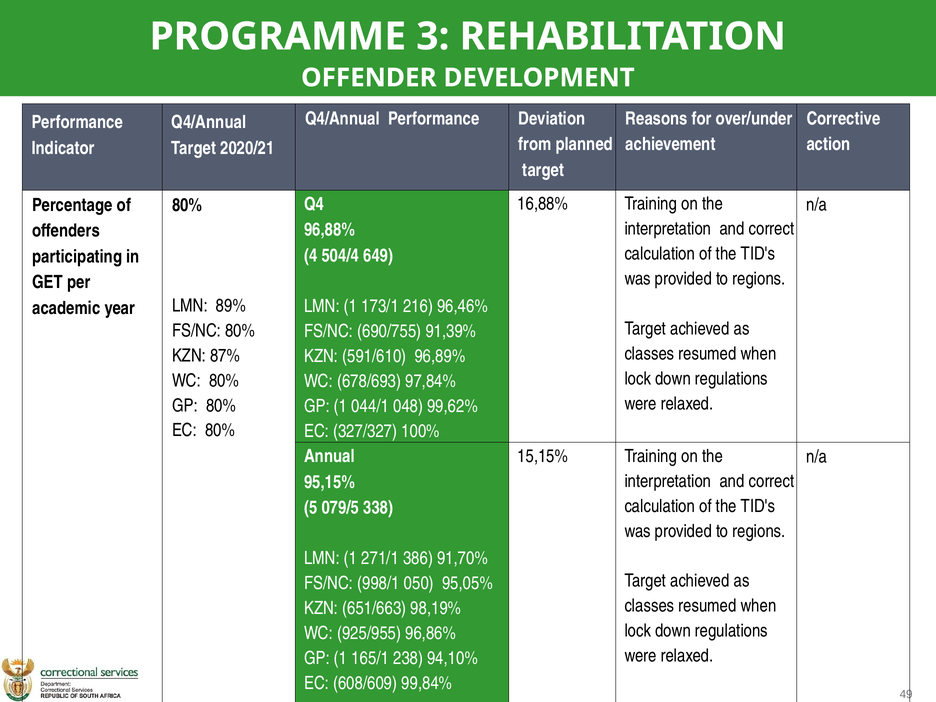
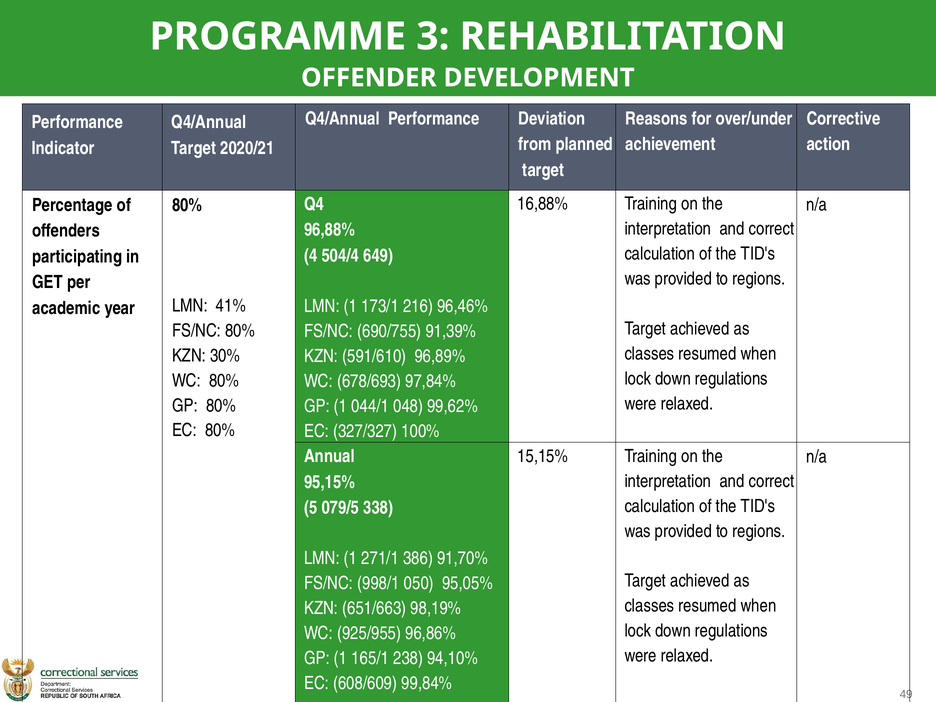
89%: 89% -> 41% (231, 306)
87%: 87% -> 30% (225, 356)
